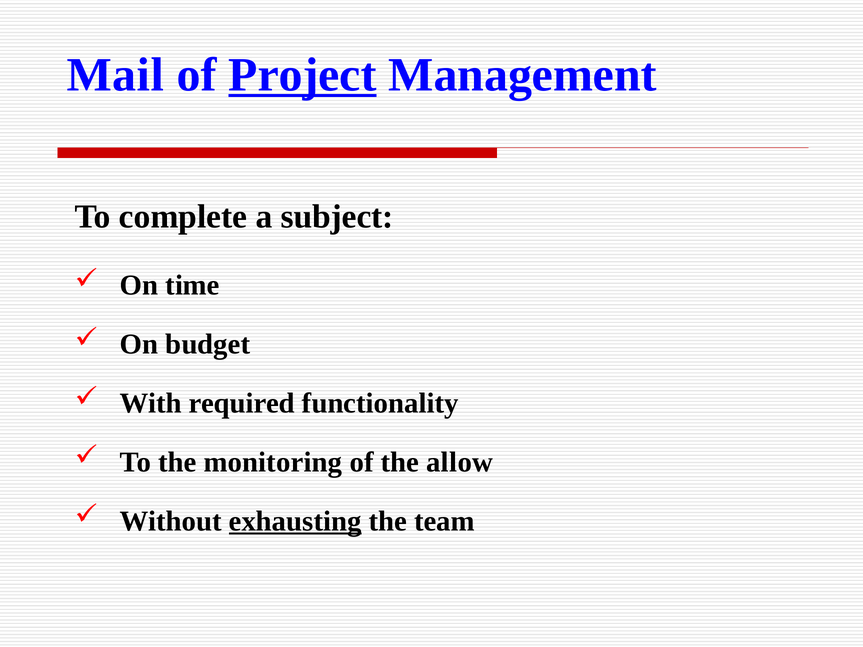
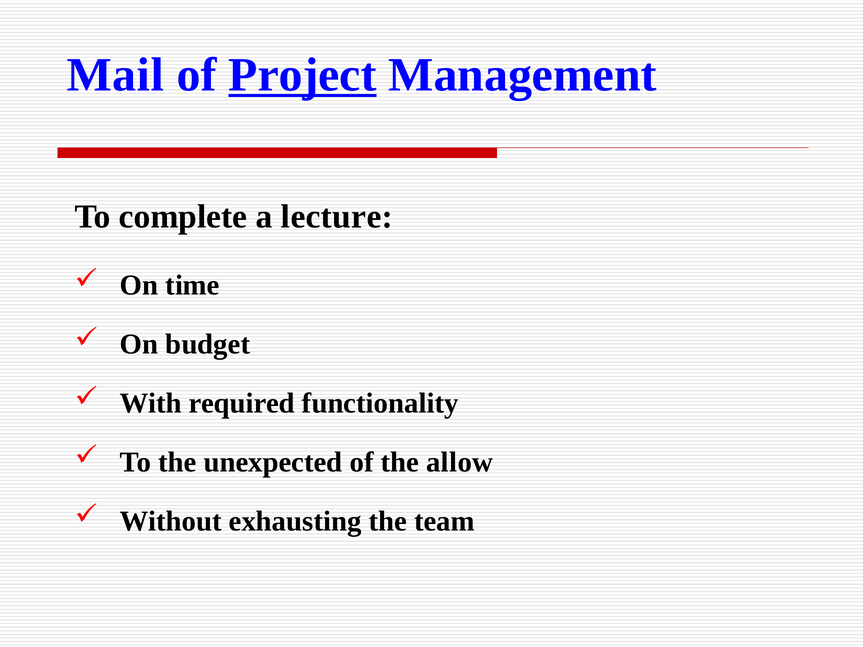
subject: subject -> lecture (337, 217)
monitoring: monitoring -> unexpected (273, 462)
exhausting underline: present -> none (295, 521)
